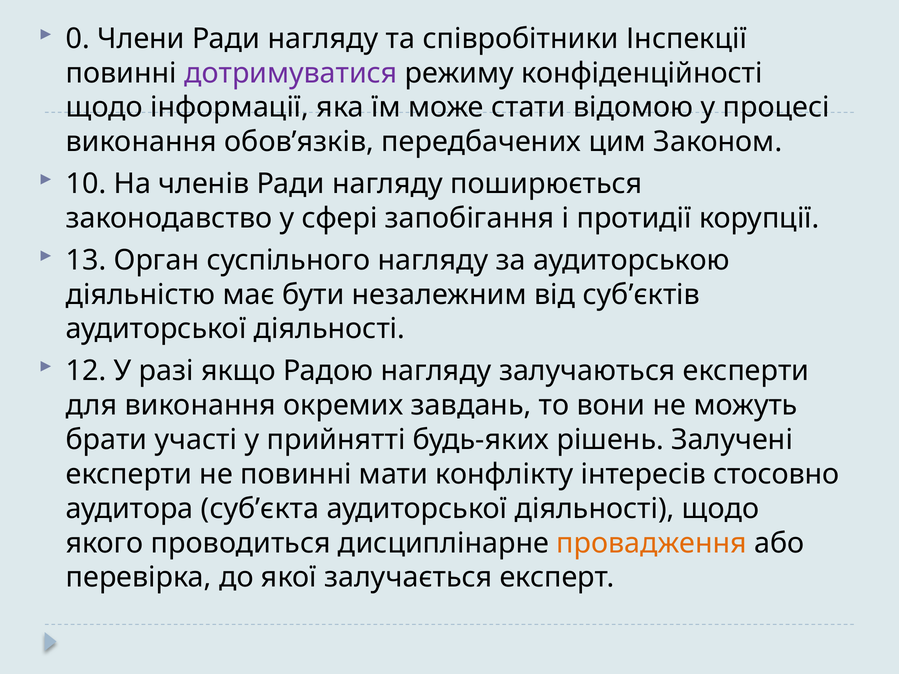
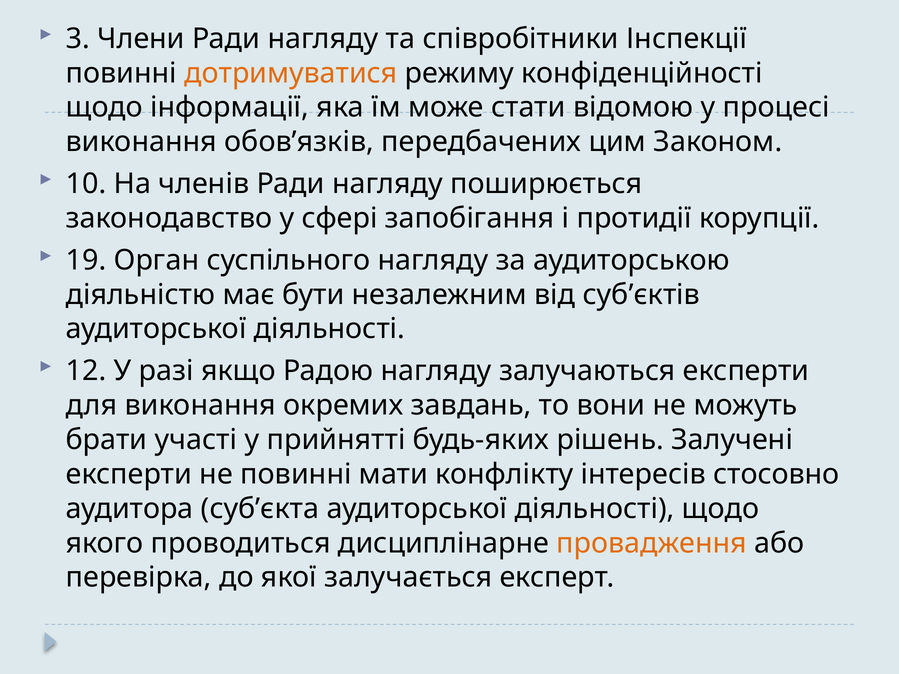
0: 0 -> 3 (78, 39)
дотримуватися colour: purple -> orange (291, 73)
13: 13 -> 19 (86, 260)
